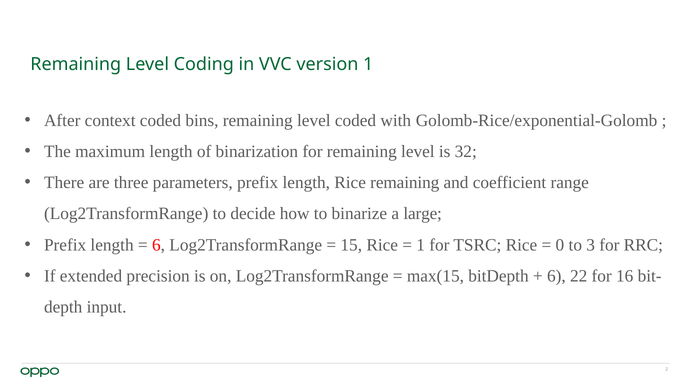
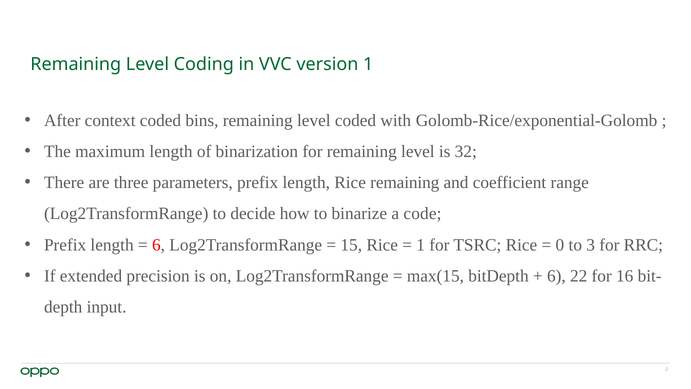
large: large -> code (423, 214)
